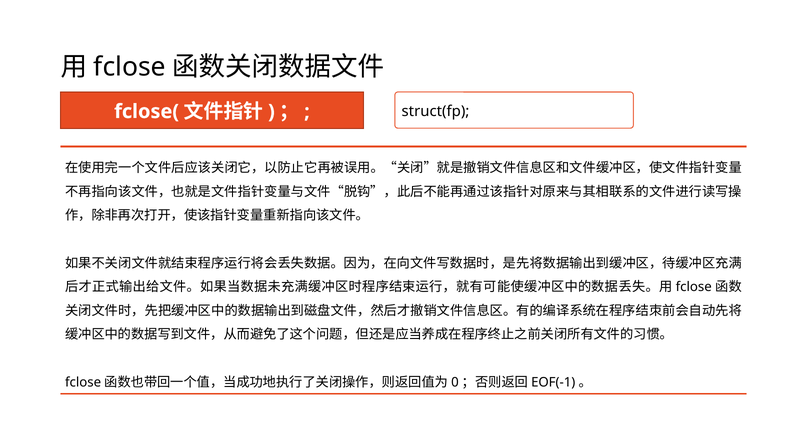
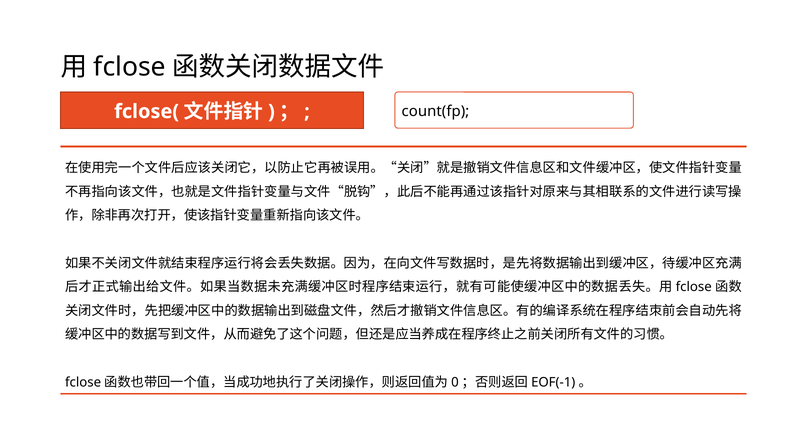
struct(fp: struct(fp -> count(fp (435, 111)
